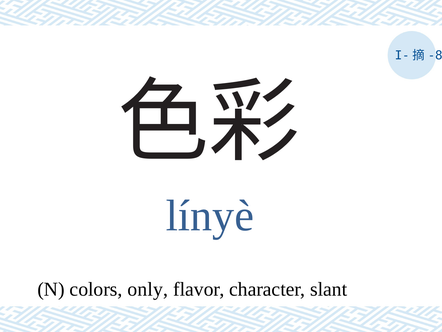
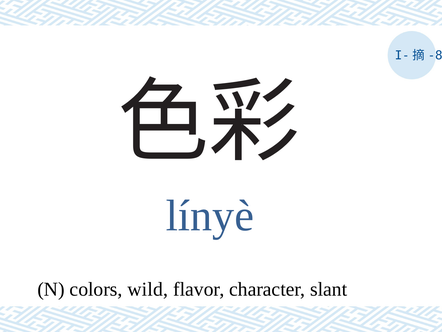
only: only -> wild (148, 289)
